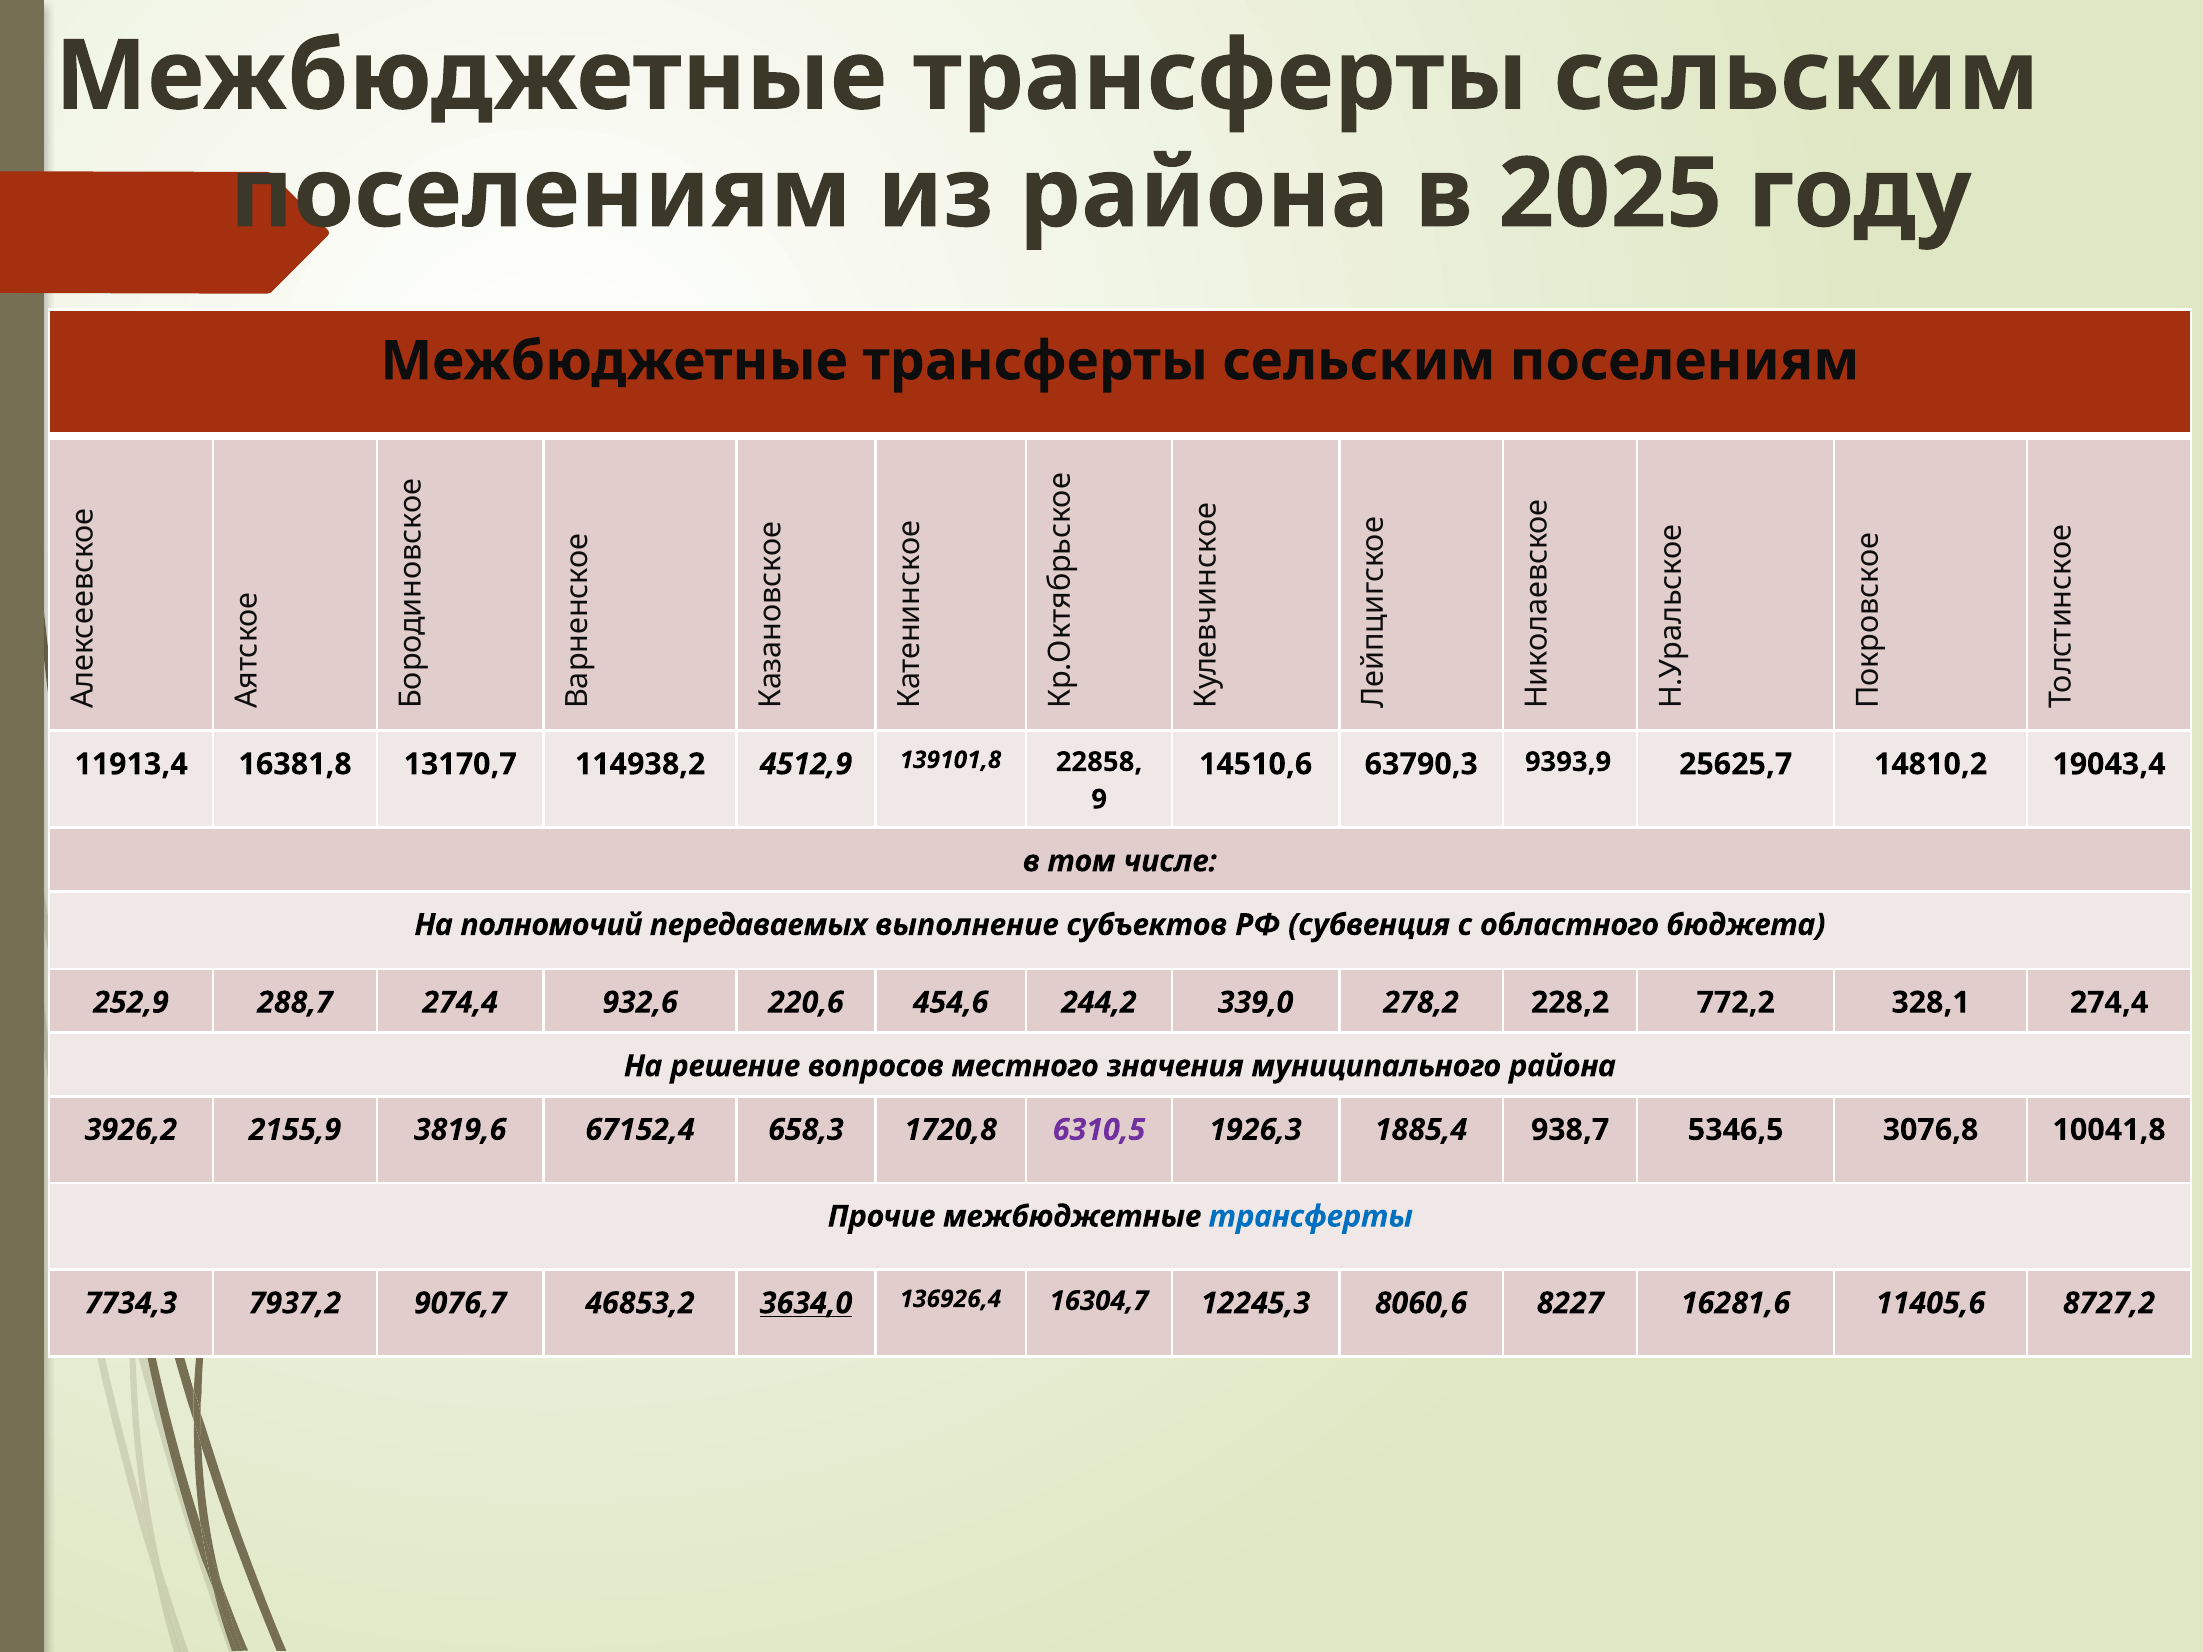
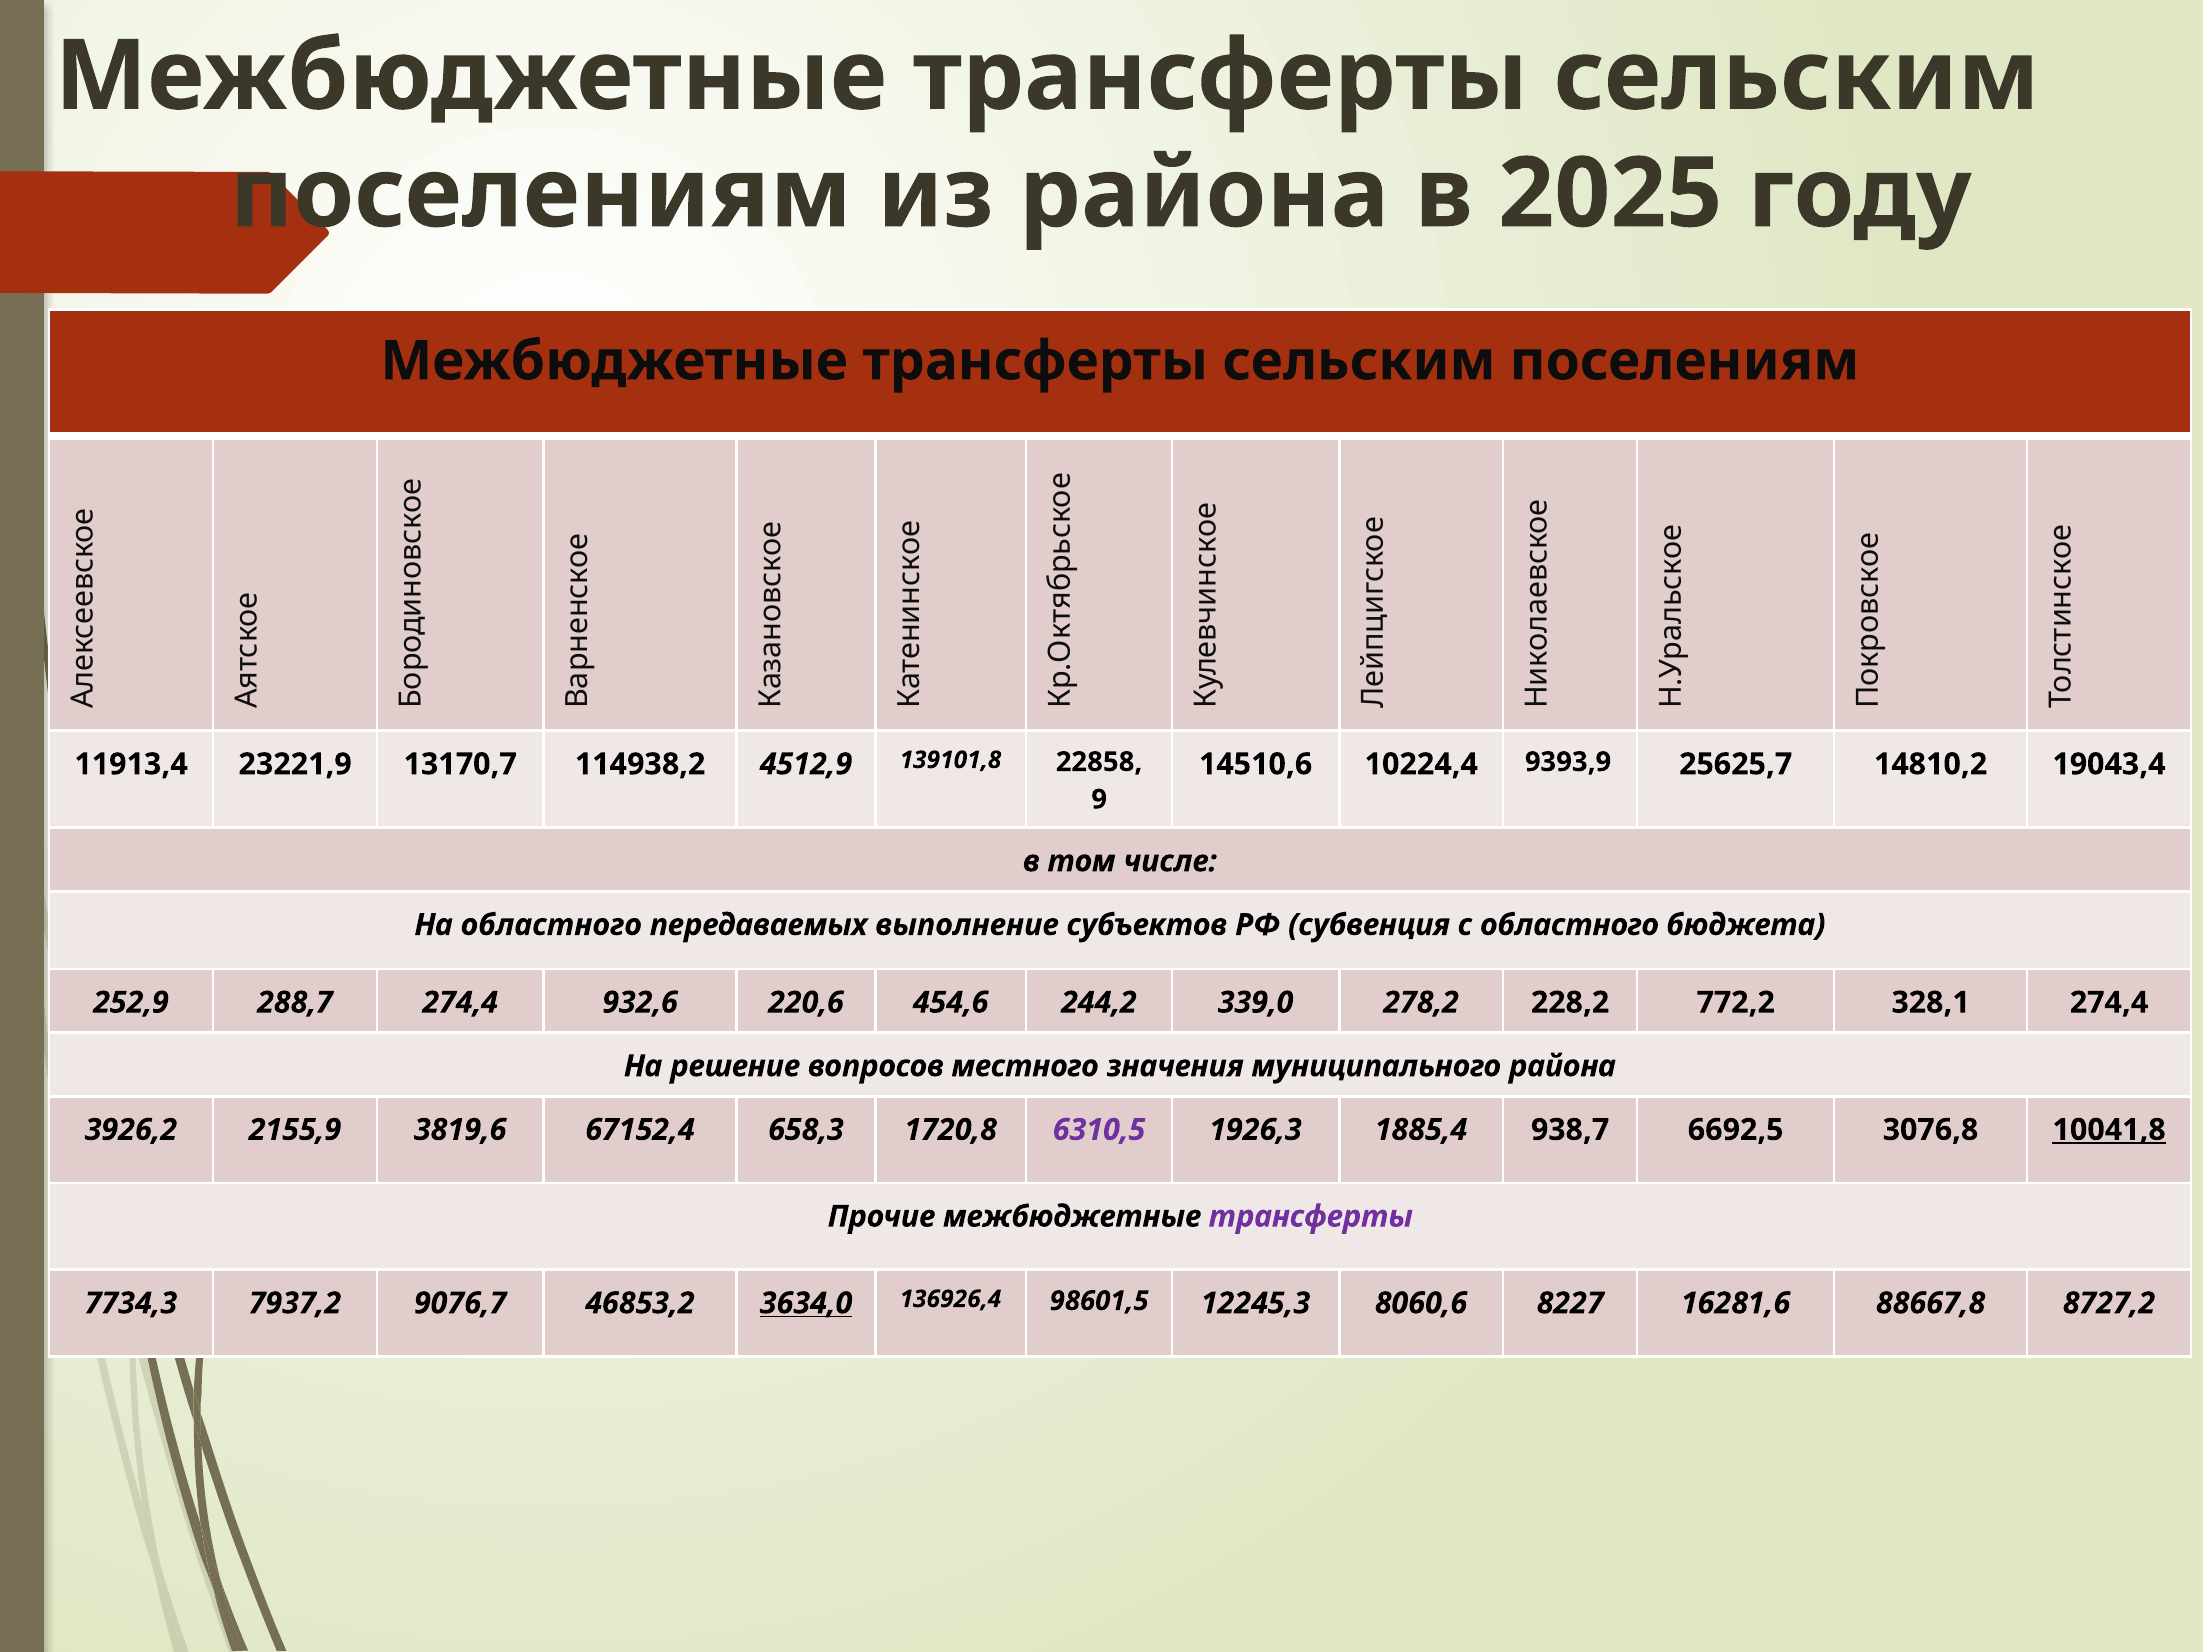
16381,8: 16381,8 -> 23221,9 (295, 764)
63790,3: 63790,3 -> 10224,4 (1421, 764)
На полномочий: полномочий -> областного (551, 925)
5346,5: 5346,5 -> 6692,5 (1736, 1130)
10041,8 underline: none -> present (2109, 1130)
трансферты colour: blue -> purple (1311, 1217)
16304,7: 16304,7 -> 98601,5 (1099, 1301)
11405,6: 11405,6 -> 88667,8 (1931, 1303)
